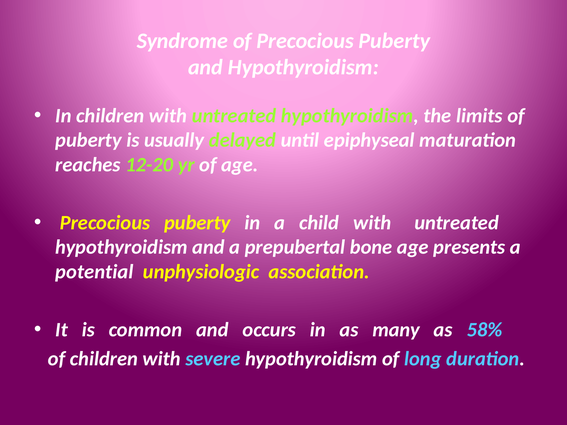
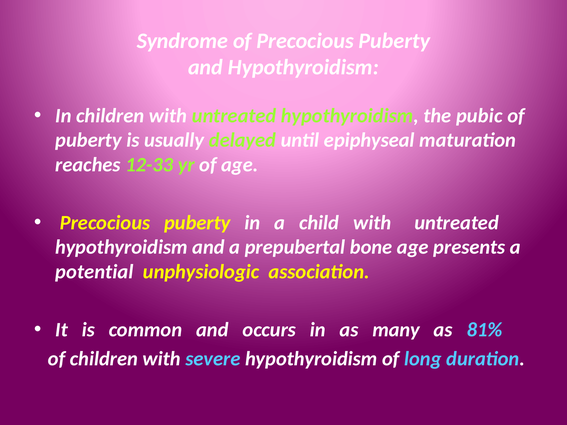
limits: limits -> pubic (479, 116)
12-20: 12-20 -> 12-33 (149, 165)
58%: 58% -> 81% (485, 330)
